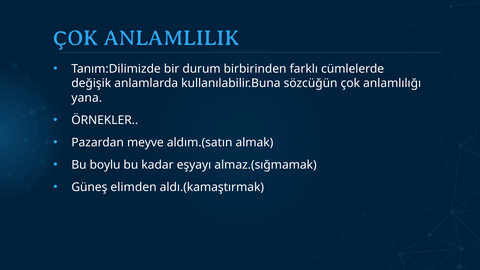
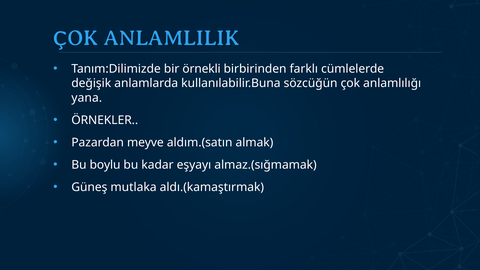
durum: durum -> örnekli (202, 69)
elimden: elimden -> mutlaka (134, 187)
